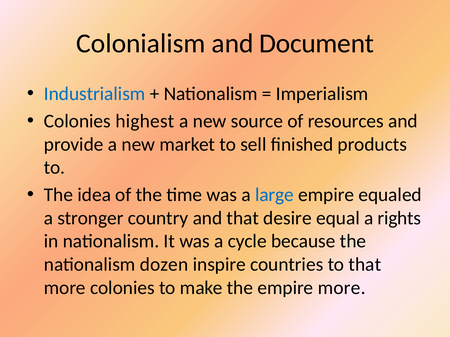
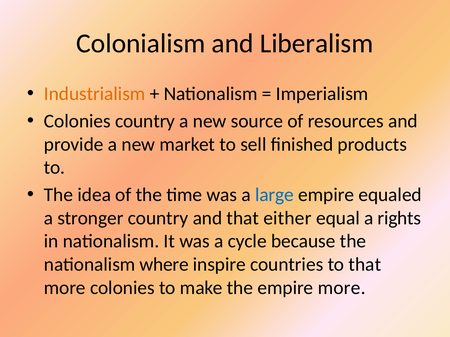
Document: Document -> Liberalism (317, 44)
Industrialism colour: blue -> orange (95, 94)
Colonies highest: highest -> country (145, 121)
desire: desire -> either (287, 218)
dozen: dozen -> where (164, 265)
